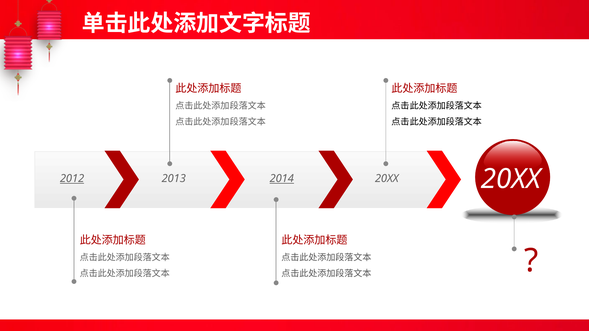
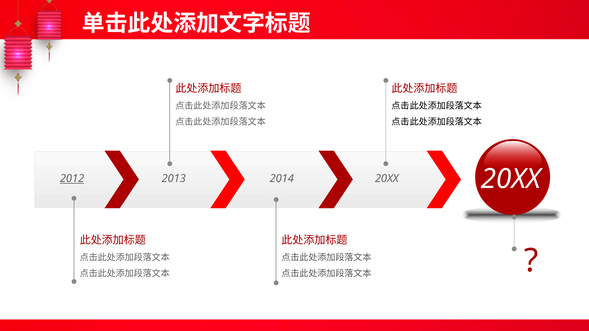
2014 underline: present -> none (282, 179)
